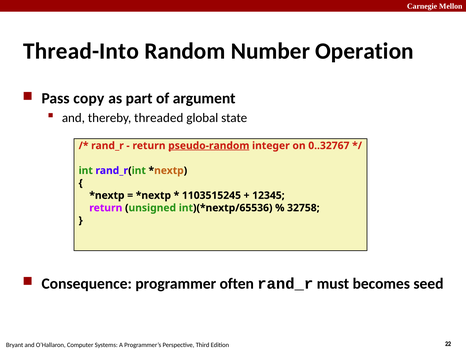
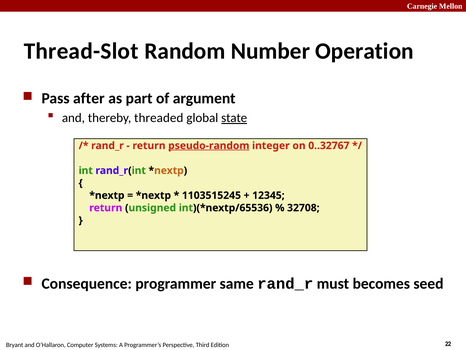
Thread-Into: Thread-Into -> Thread-Slot (81, 51)
copy: copy -> after (89, 98)
state underline: none -> present (234, 118)
32758: 32758 -> 32708 (303, 208)
often: often -> same (237, 283)
